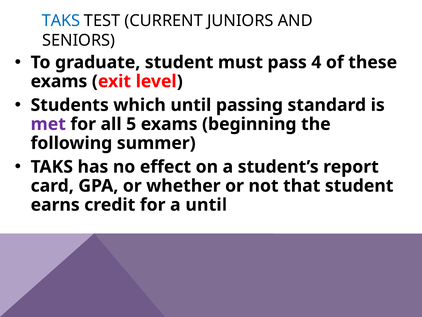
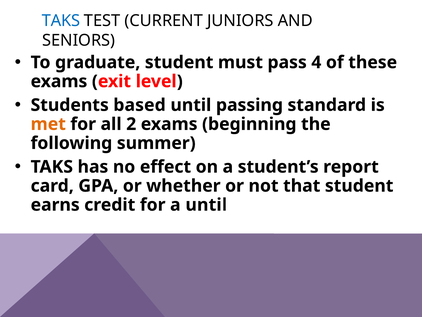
which: which -> based (140, 105)
met colour: purple -> orange (48, 124)
5: 5 -> 2 (131, 124)
